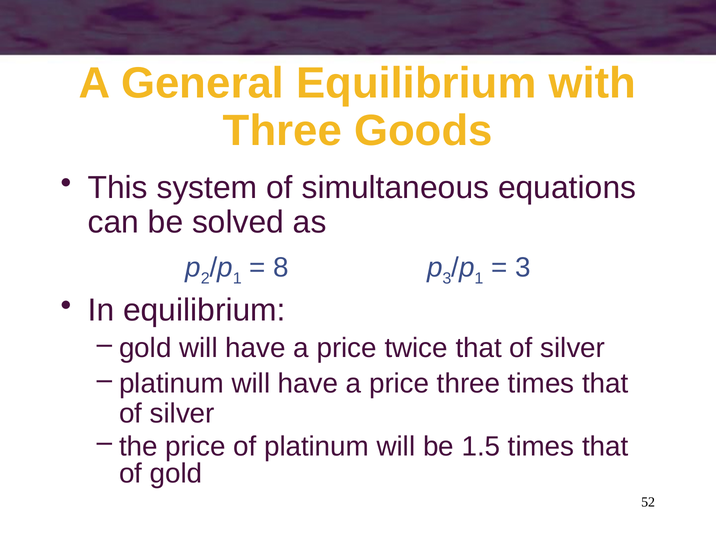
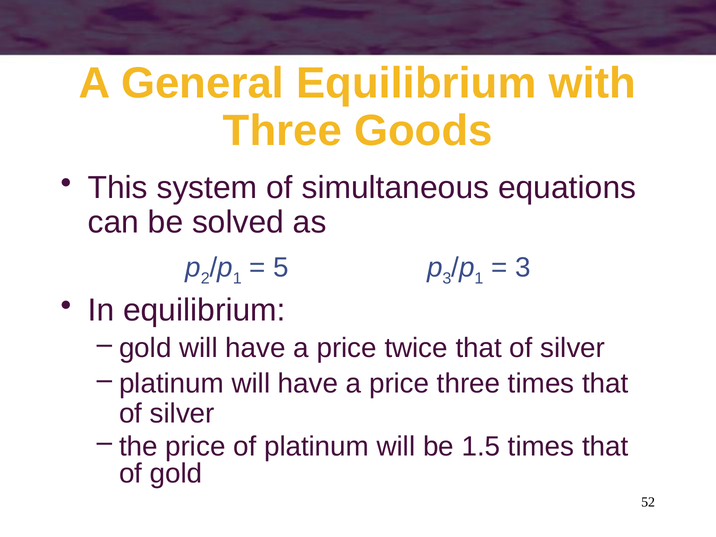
8: 8 -> 5 (281, 267)
